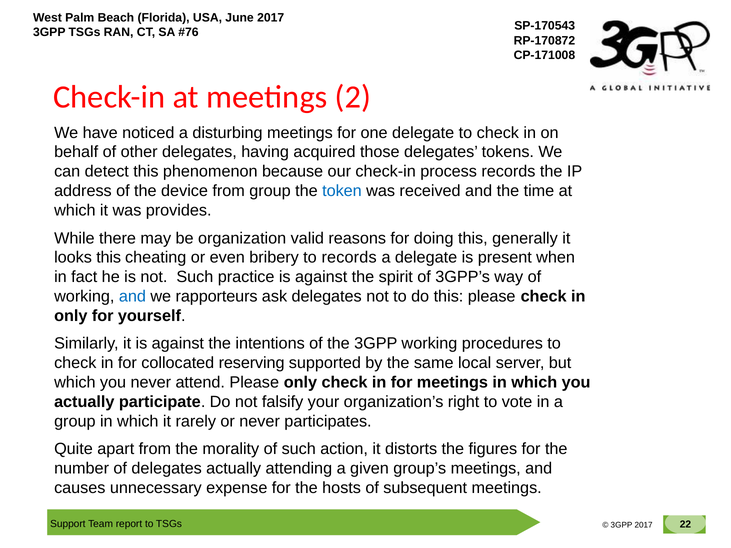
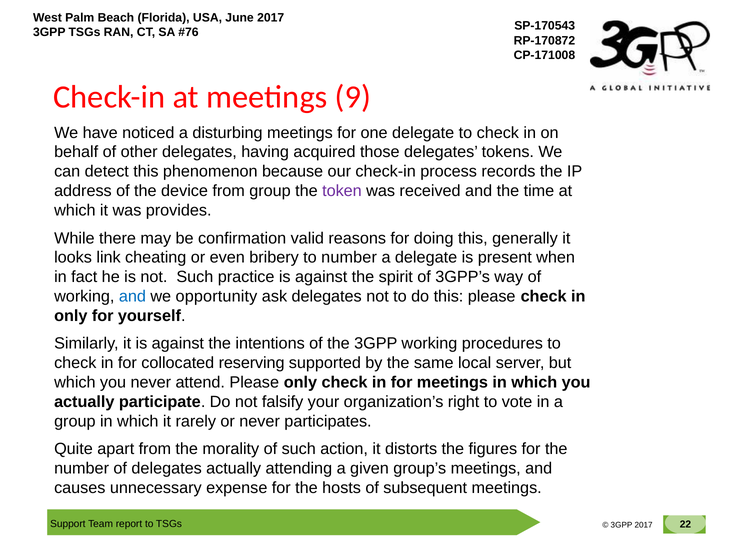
2: 2 -> 9 (353, 97)
token colour: blue -> purple (342, 191)
organization: organization -> confirmation (242, 238)
looks this: this -> link (109, 258)
to records: records -> number (349, 258)
rapporteurs: rapporteurs -> opportunity (216, 297)
